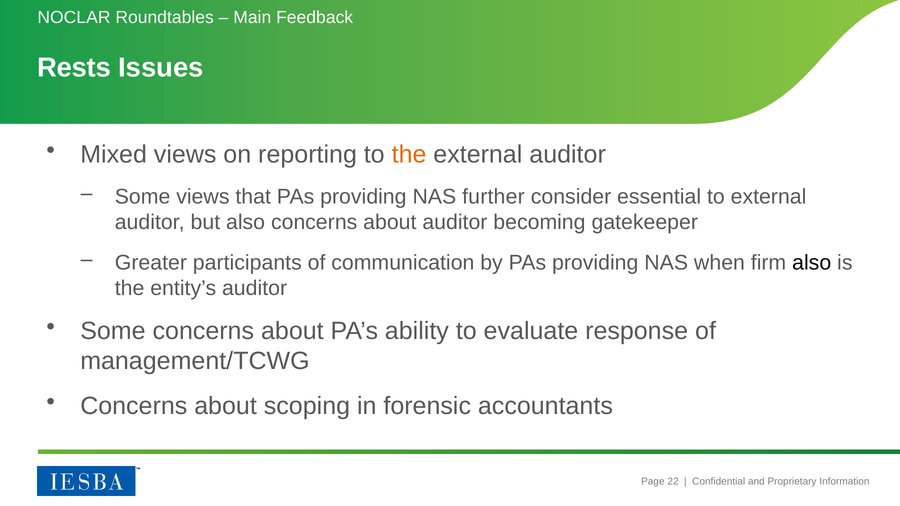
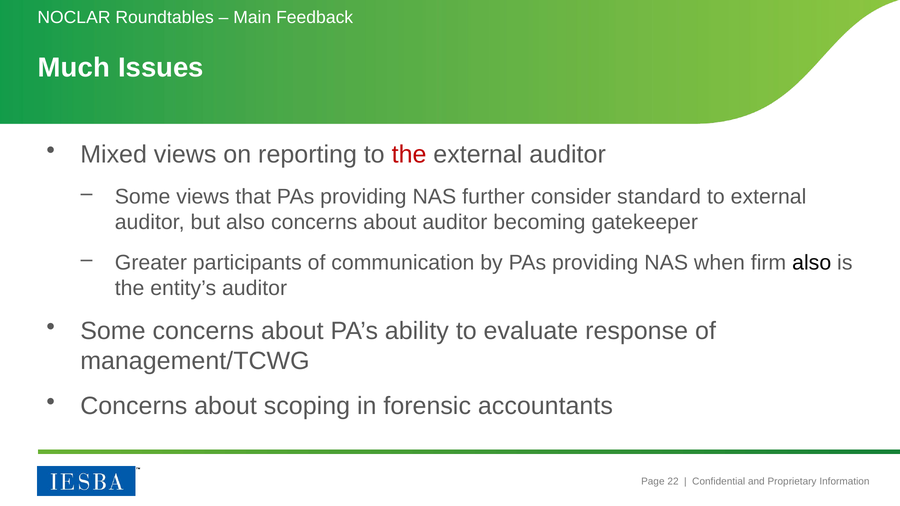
Rests: Rests -> Much (74, 68)
the colour: orange -> red (409, 154)
essential: essential -> standard (659, 197)
